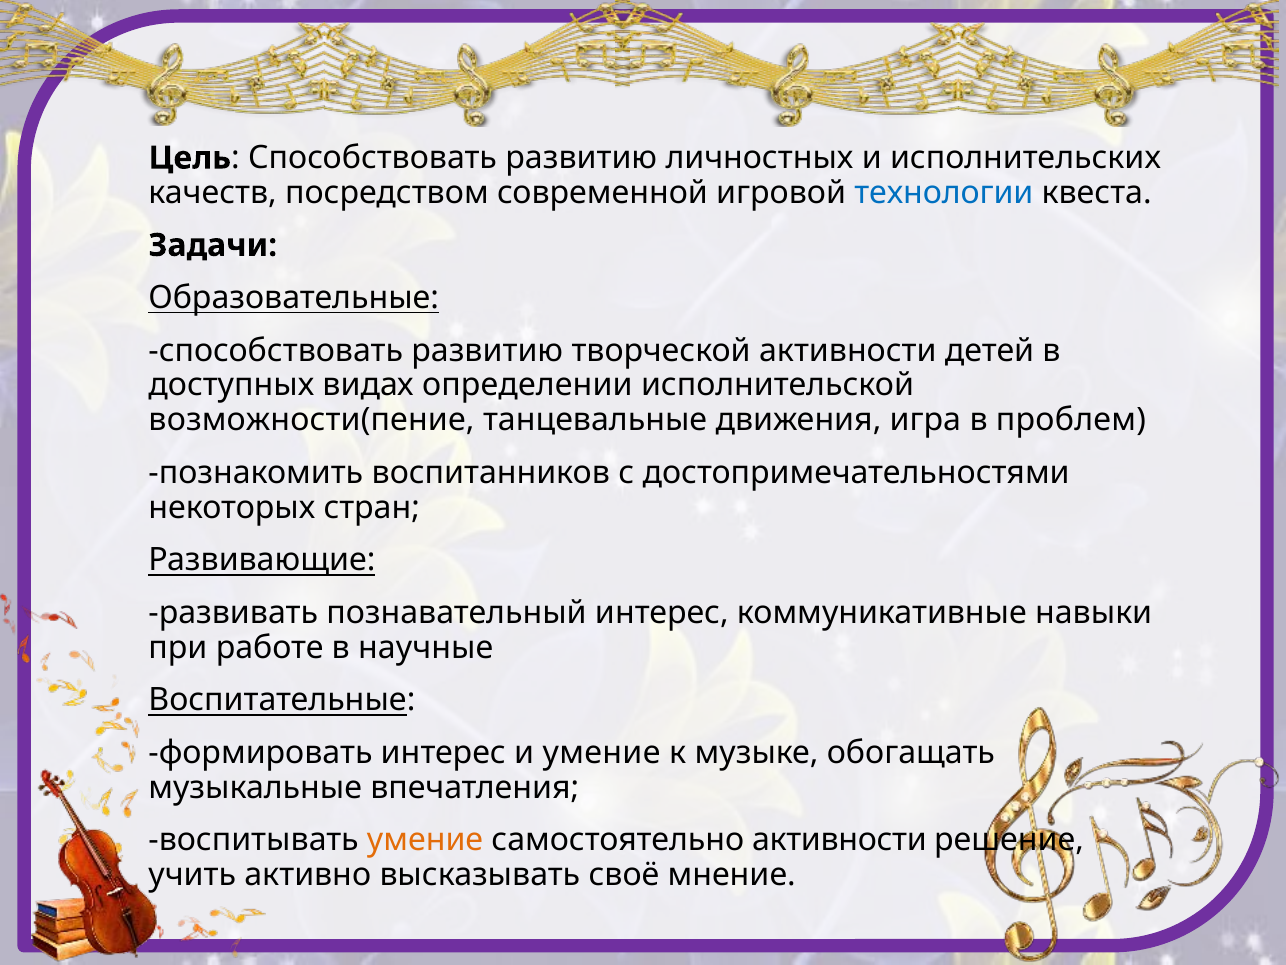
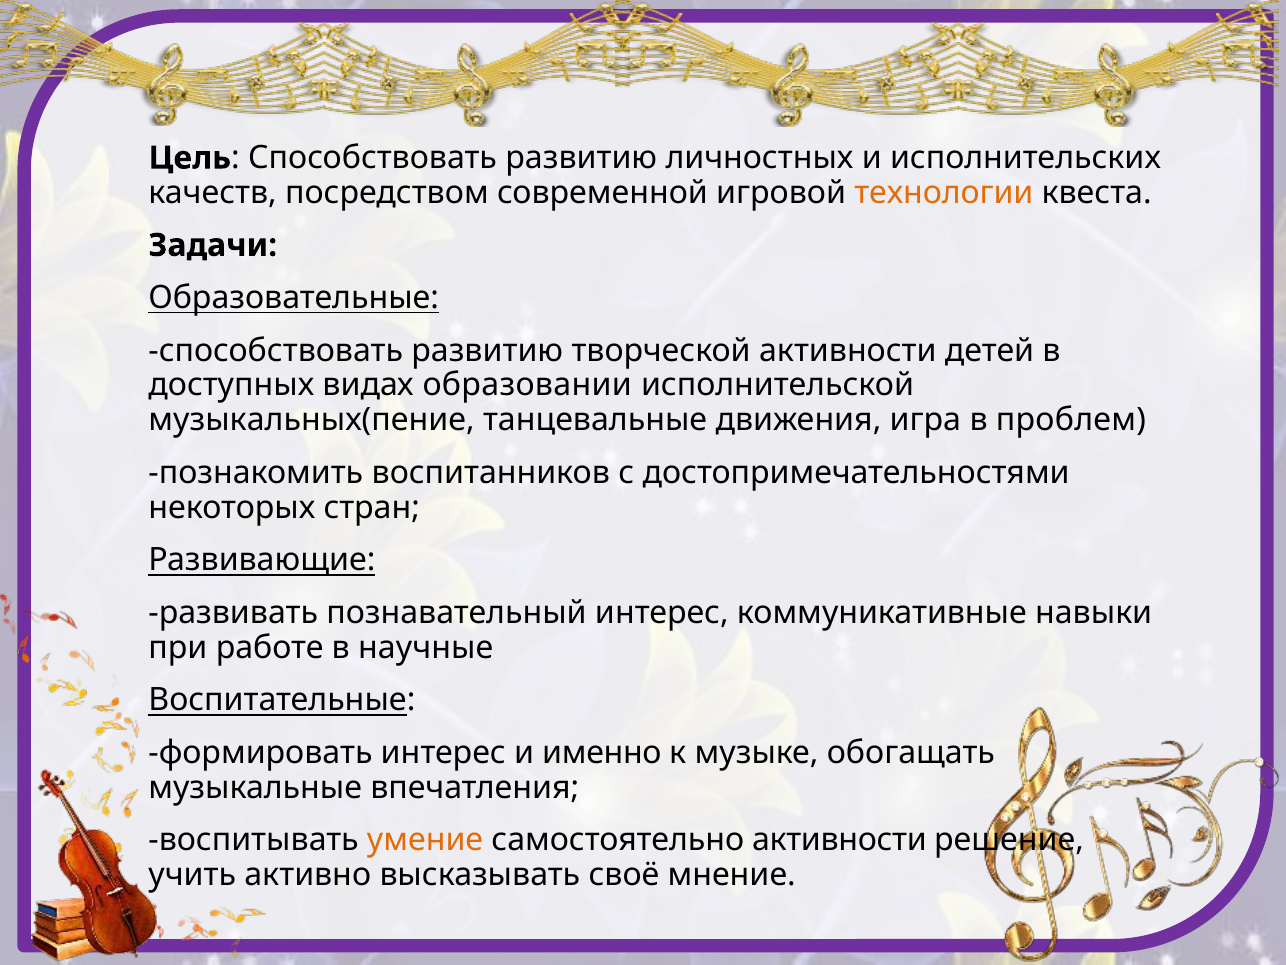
технологии colour: blue -> orange (944, 193)
определении: определении -> образовании (527, 385)
возможности(пение: возможности(пение -> музыкальных(пение (312, 420)
и умение: умение -> именно (602, 752)
